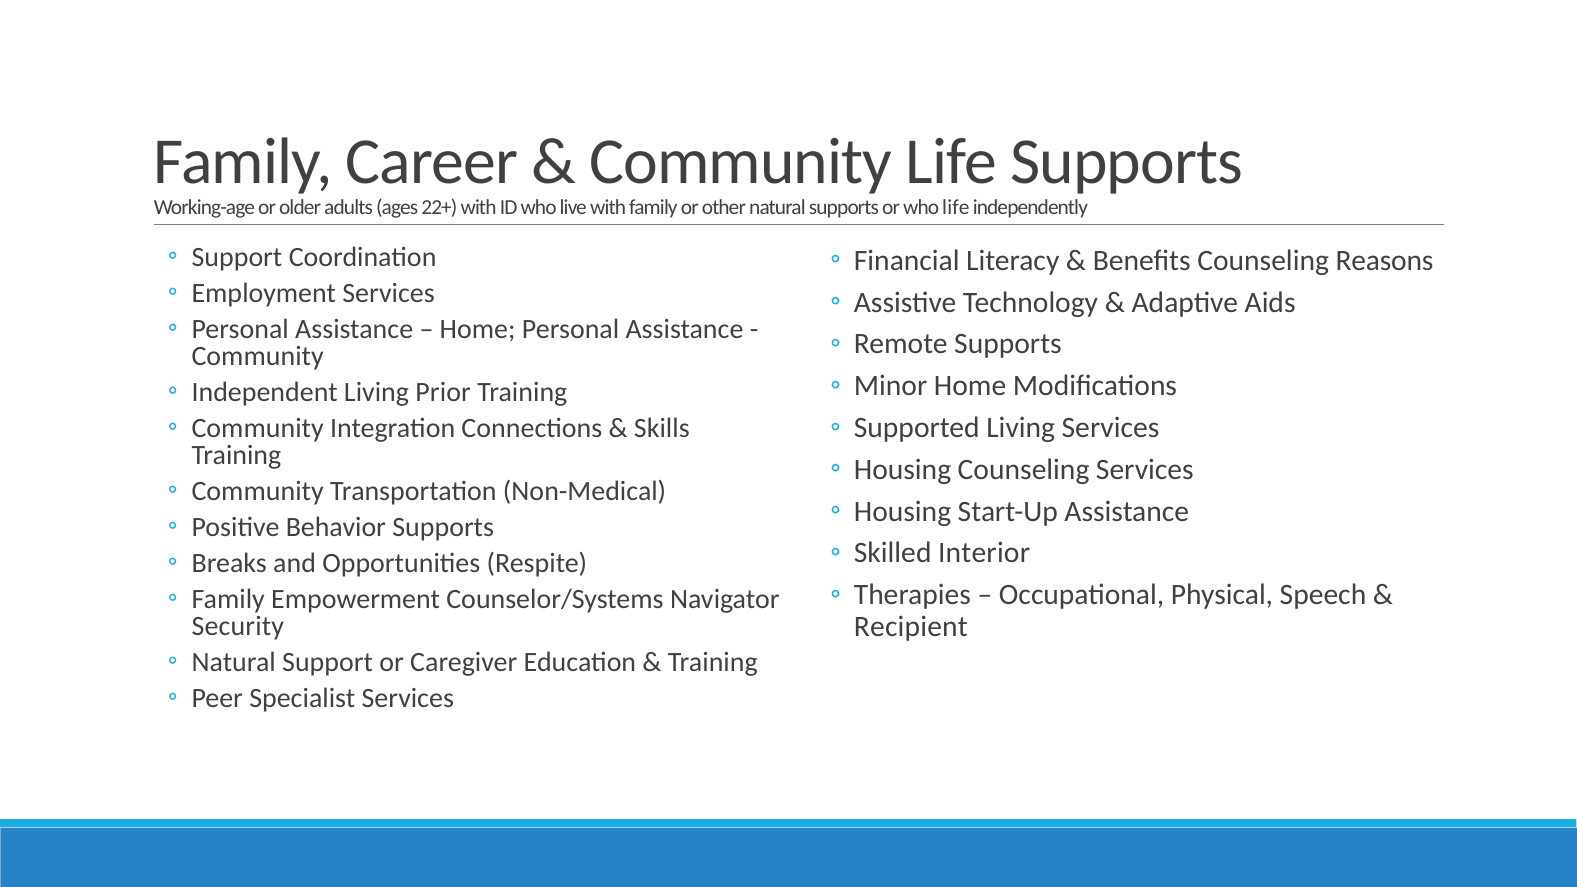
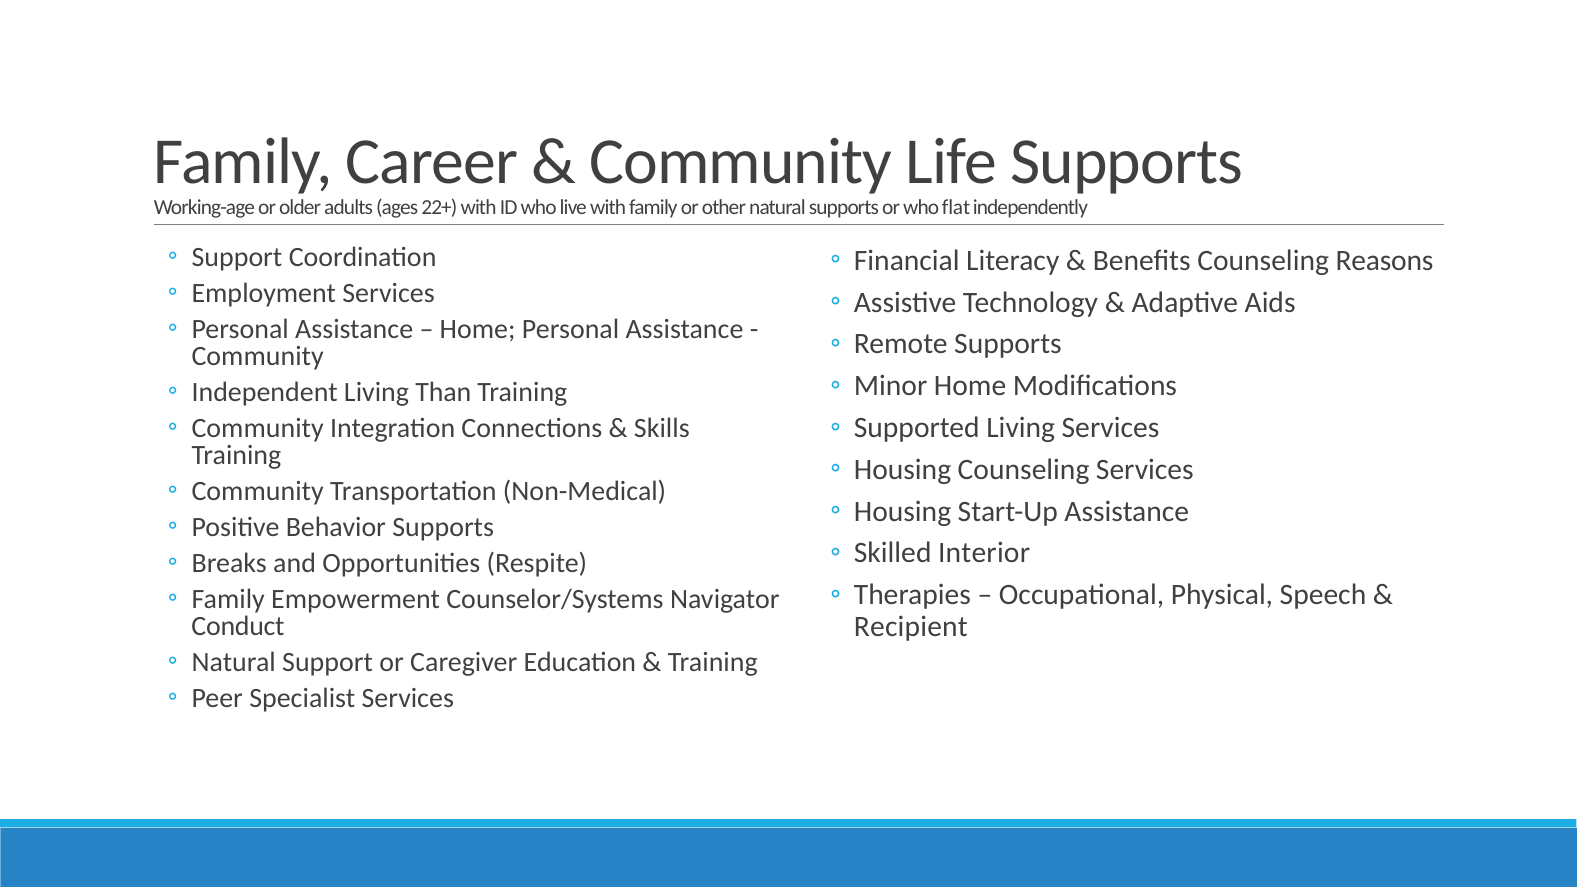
who life: life -> flat (956, 207)
Prior: Prior -> Than (443, 392)
Security: Security -> Conduct (238, 626)
